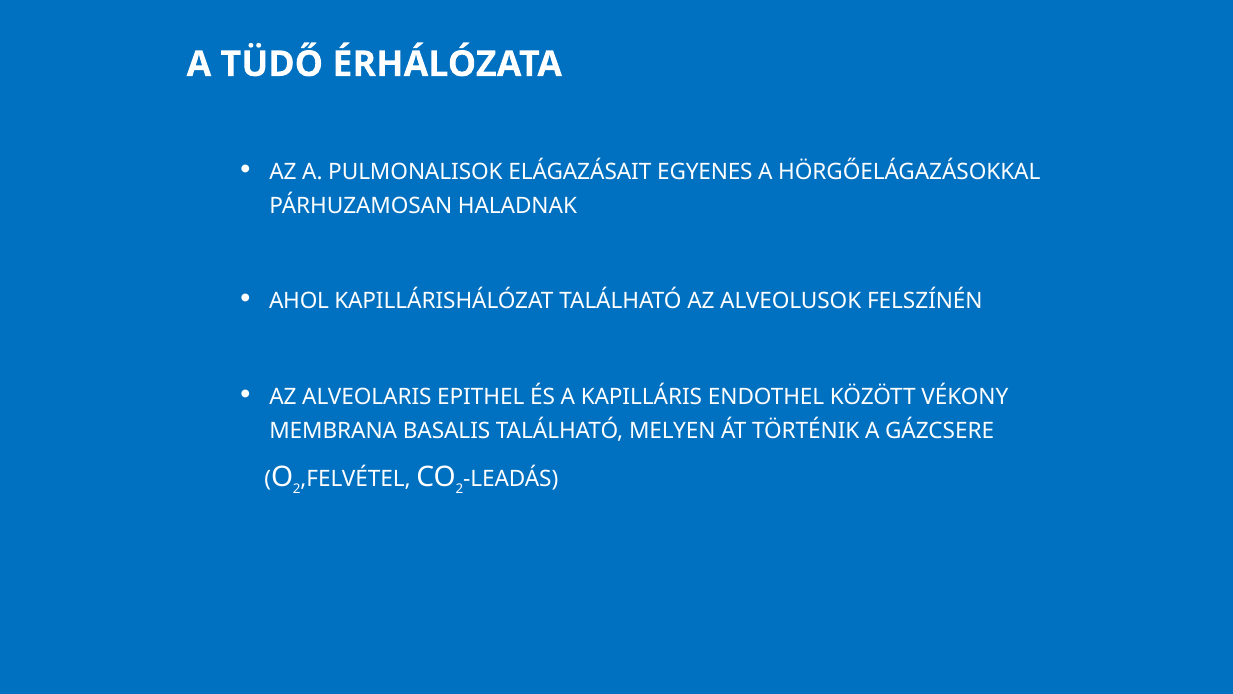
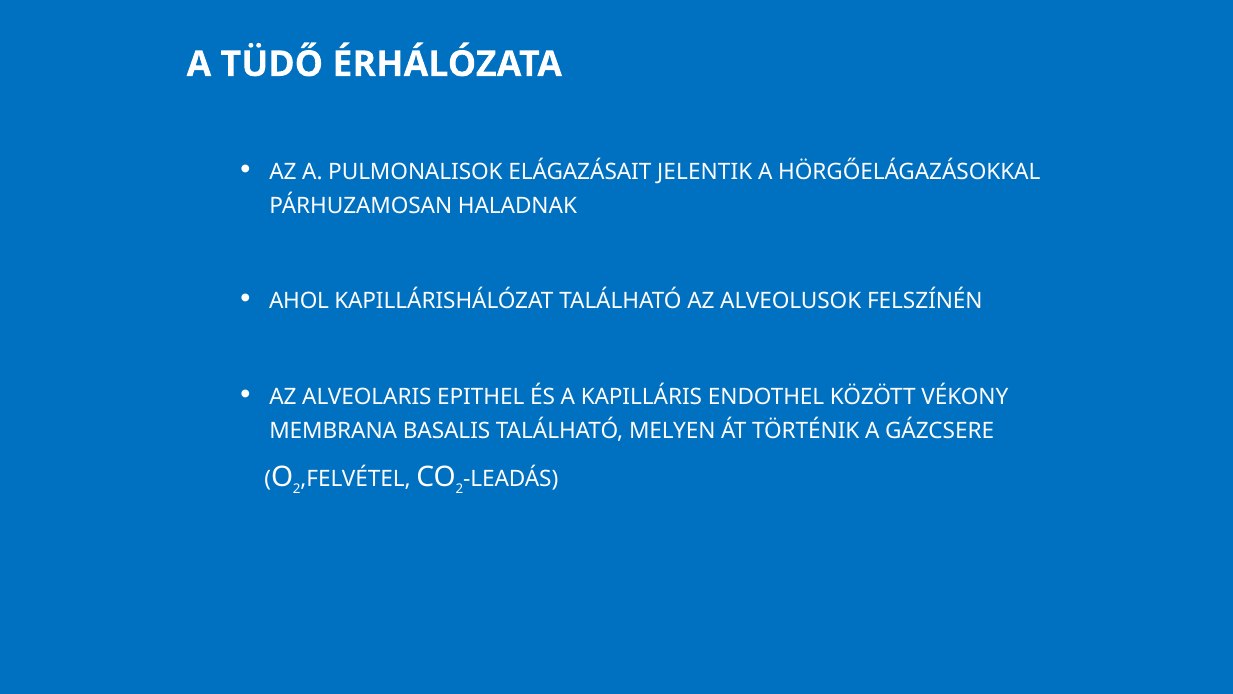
EGYENES: EGYENES -> JELENTIK (705, 172)
